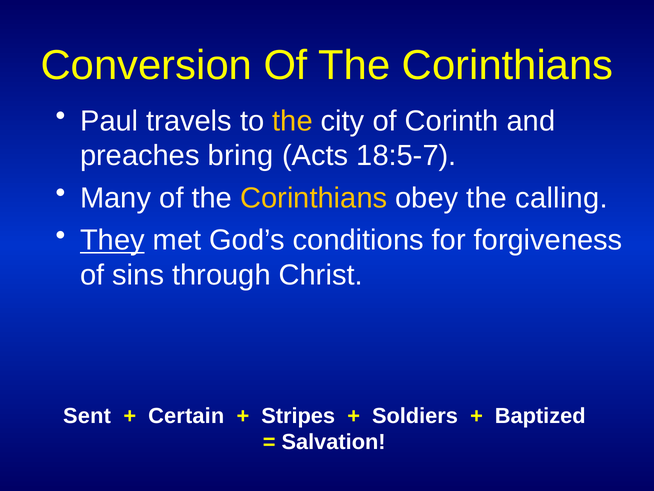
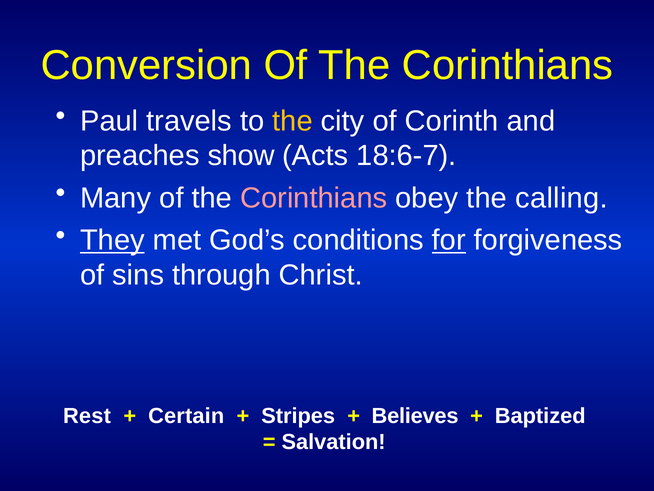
bring: bring -> show (241, 156)
18:5-7: 18:5-7 -> 18:6-7 (406, 156)
Corinthians colour: yellow -> pink (314, 198)
for underline: none -> present (449, 240)
Sent: Sent -> Rest (87, 416)
Soldiers: Soldiers -> Believes (415, 416)
